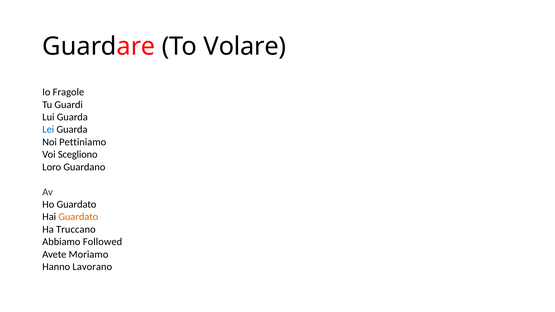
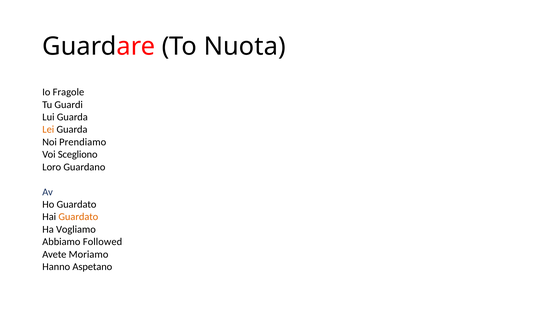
Volare: Volare -> Nuota (245, 47)
Lei colour: blue -> orange (48, 130)
Pettiniamo: Pettiniamo -> Prendiamo (83, 142)
Truccano: Truccano -> Vogliamo (76, 230)
Lavorano: Lavorano -> Aspetano (92, 267)
